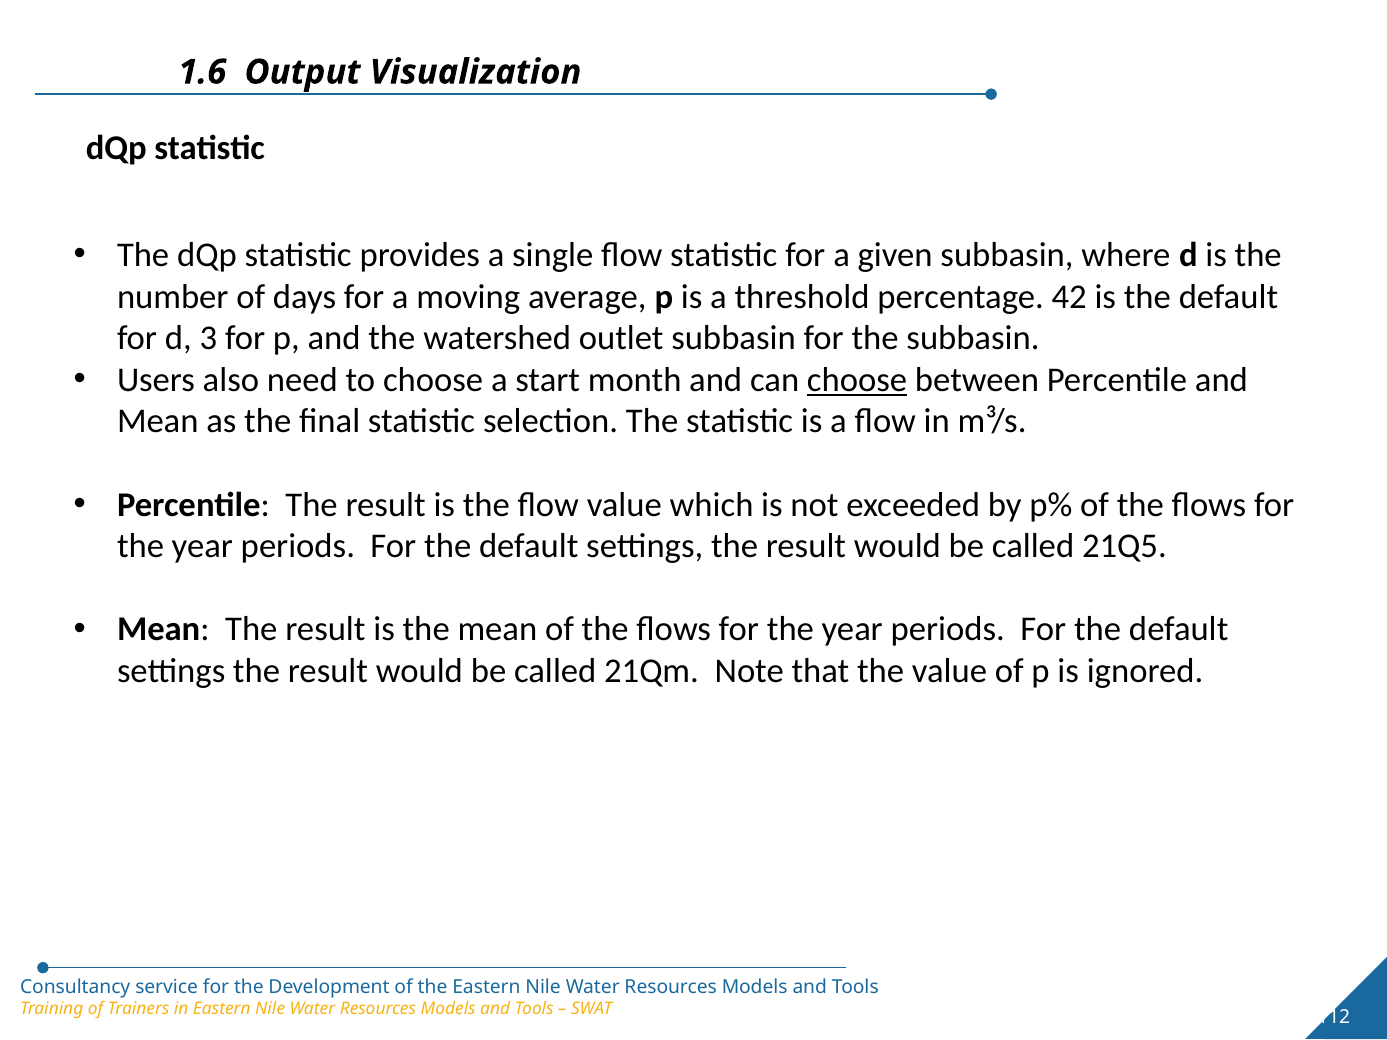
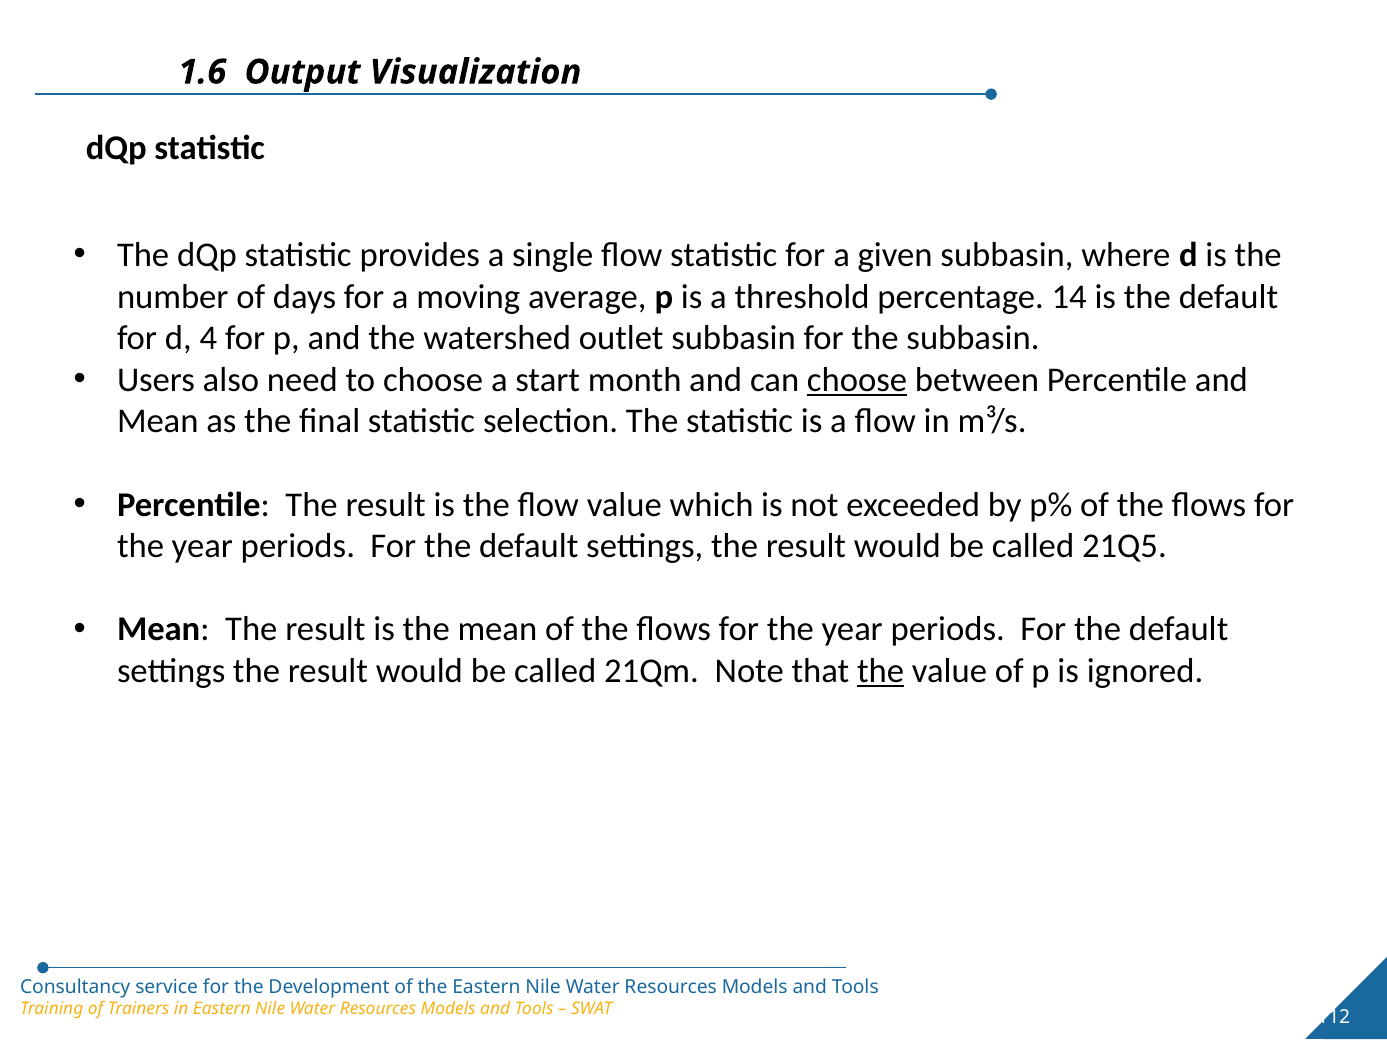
42: 42 -> 14 (1069, 297)
3: 3 -> 4 (208, 338)
the underline: none -> present (881, 671)
